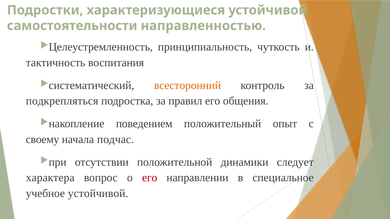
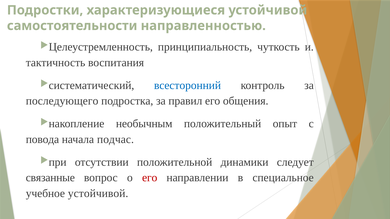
всесторонний colour: orange -> blue (187, 85)
подкрепляться: подкрепляться -> последующего (62, 101)
поведением: поведением -> необычным (144, 124)
своему: своему -> повода (42, 140)
характера: характера -> связанные (50, 178)
